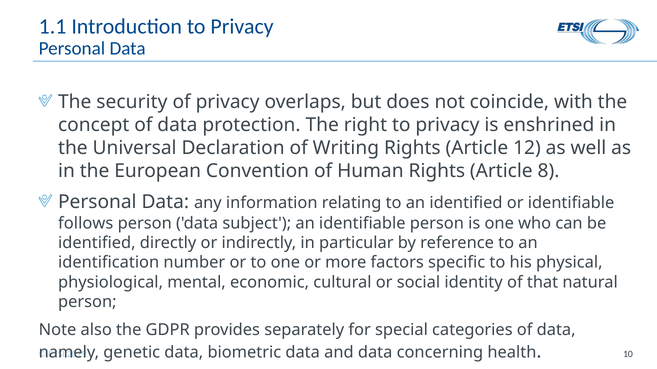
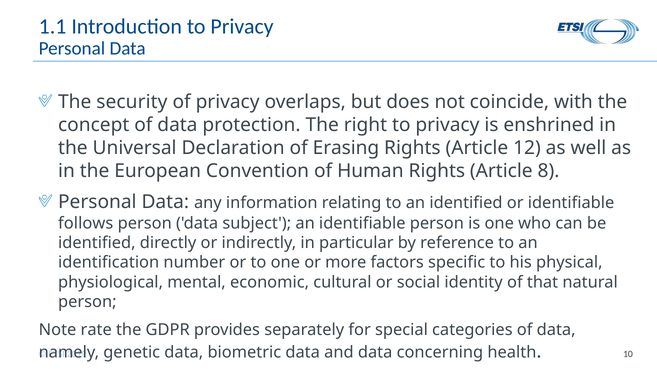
Writing: Writing -> Erasing (346, 148)
also: also -> rate (96, 330)
